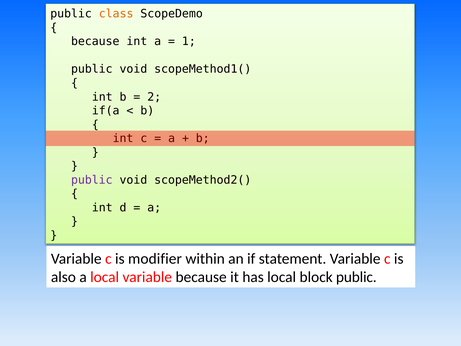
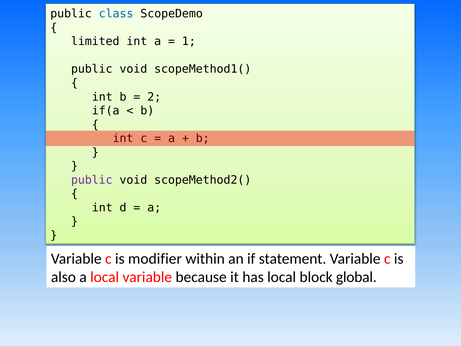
class colour: orange -> blue (116, 14)
because: because -> limited (95, 41)
block public: public -> global (356, 277)
